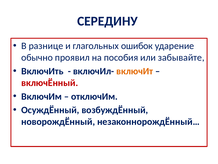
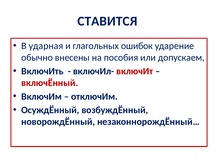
СЕРЕДИНУ: СЕРЕДИНУ -> СТАВИТСЯ (107, 21)
разнице: разнице -> ударная (46, 46)
проявил: проявил -> внесены (72, 57)
забывайте: забывайте -> допускаем (181, 57)
включИт colour: orange -> red (135, 71)
